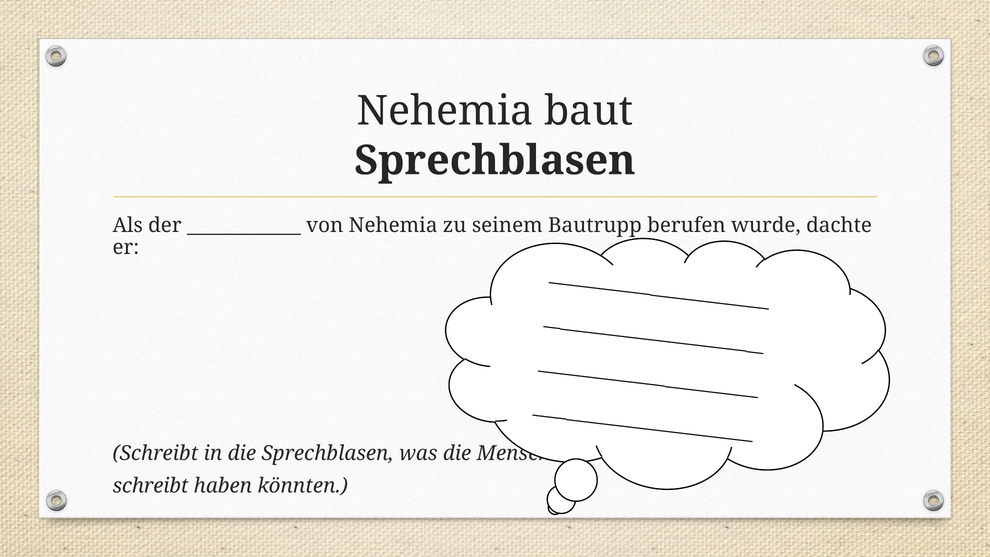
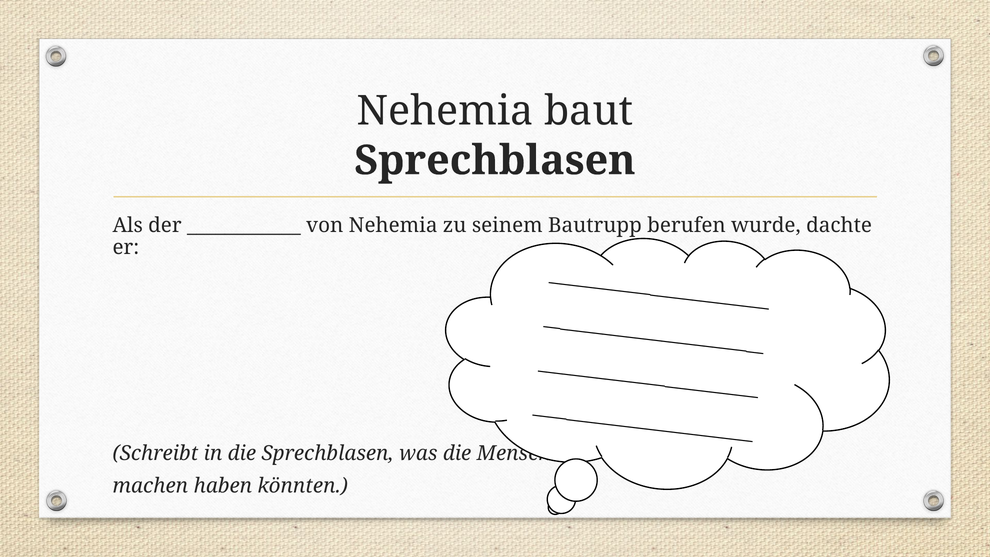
schreibt: schreibt -> machen (150, 486)
